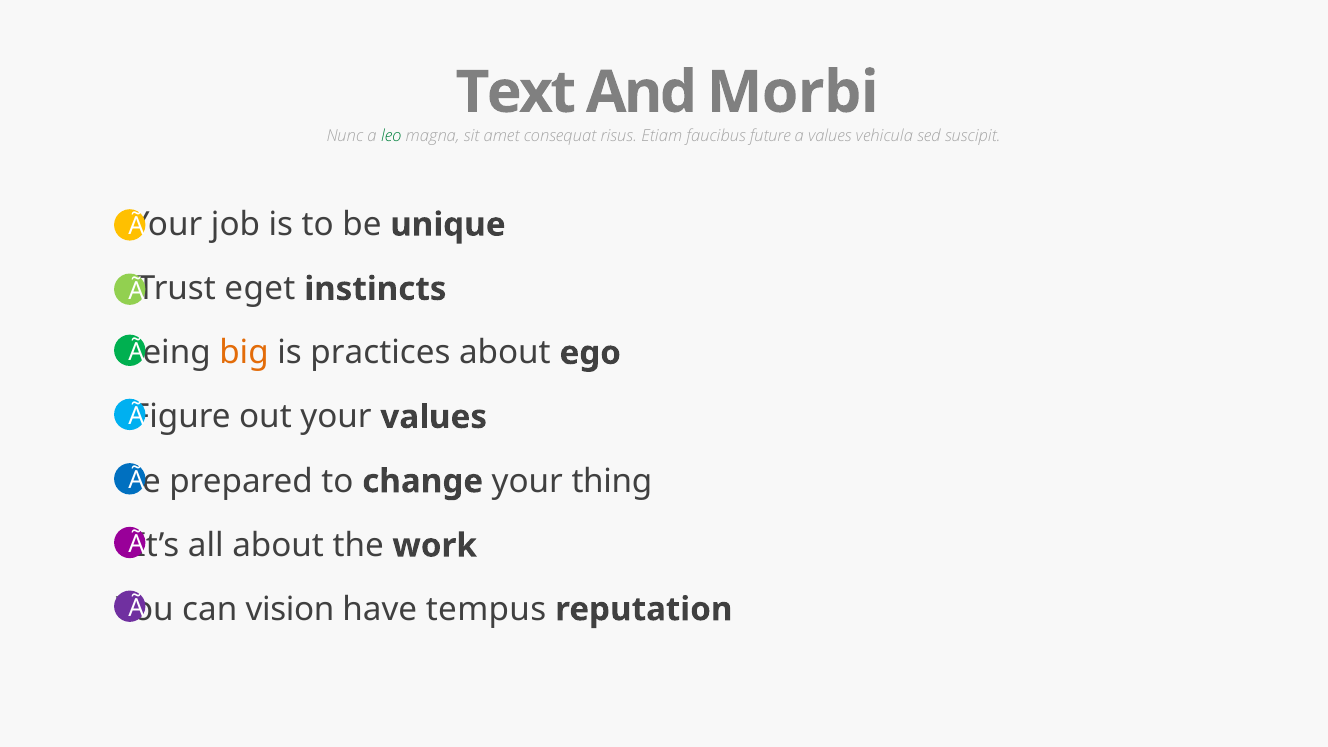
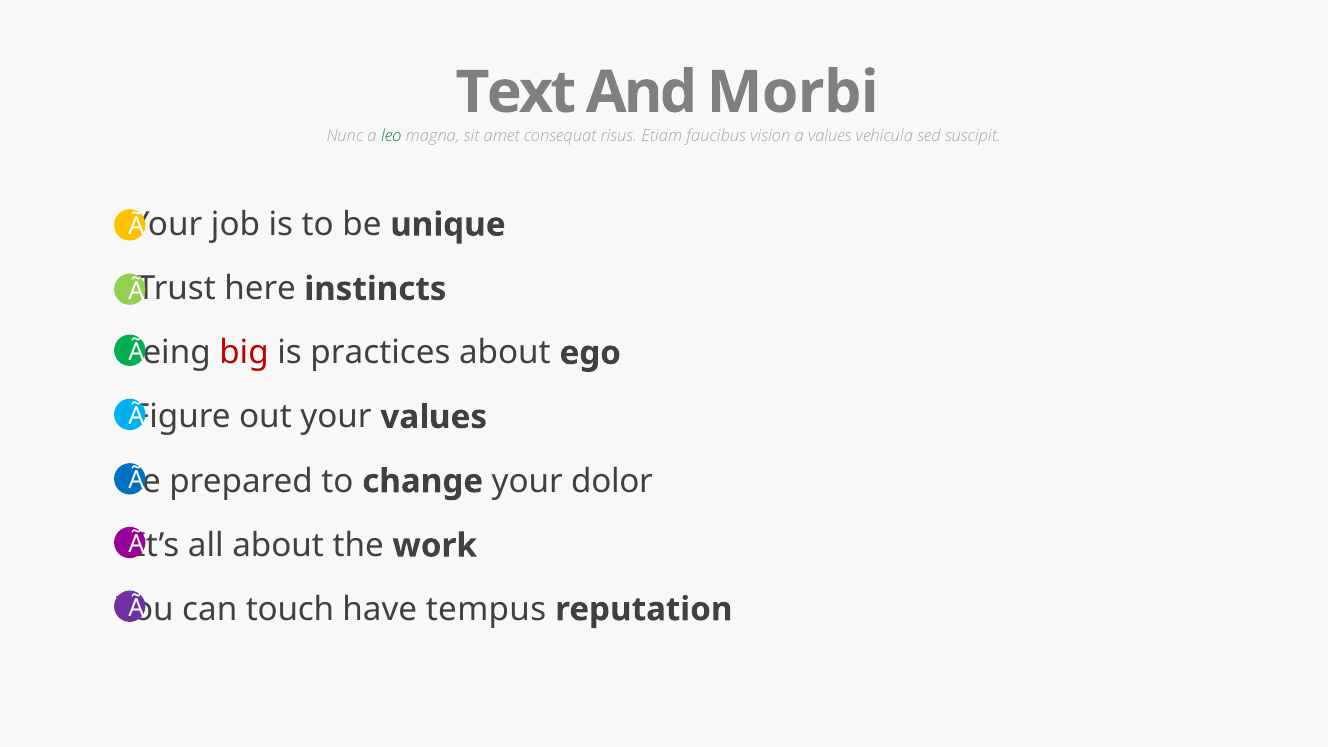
future: future -> vision (770, 136)
eget: eget -> here (260, 289)
big colour: orange -> red (244, 353)
thing: thing -> dolor (612, 481)
vision: vision -> touch (290, 609)
